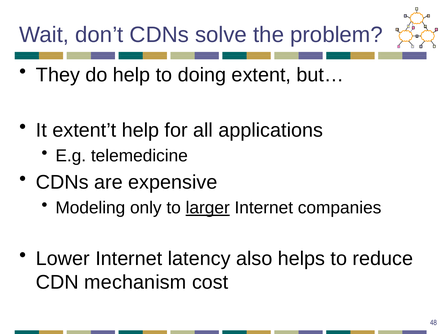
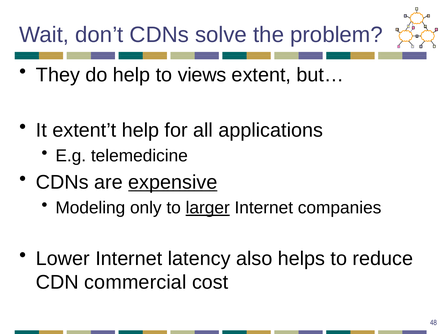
doing: doing -> views (202, 75)
expensive underline: none -> present (173, 182)
mechanism: mechanism -> commercial (135, 282)
